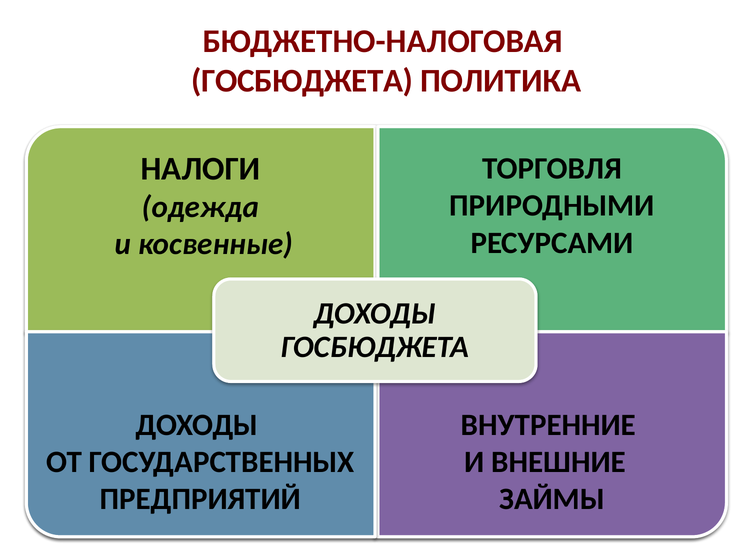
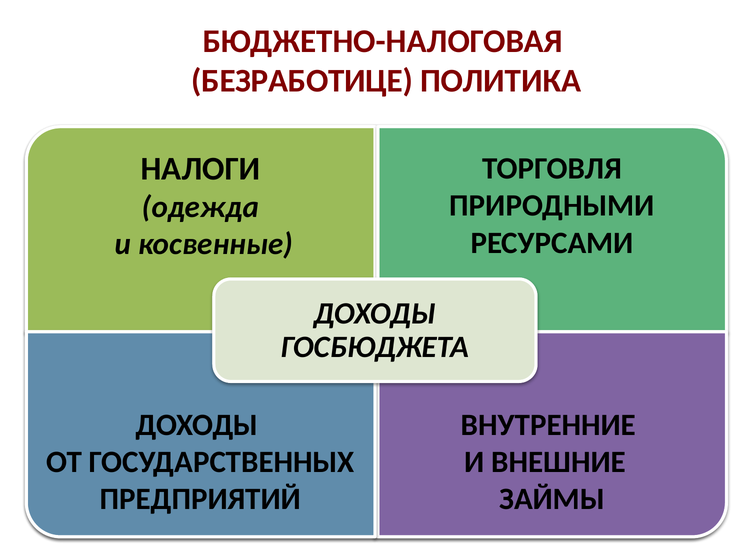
ГОСБЮДЖЕТА: ГОСБЮДЖЕТА -> БЕЗРАБОТИЦЕ (302, 81)
